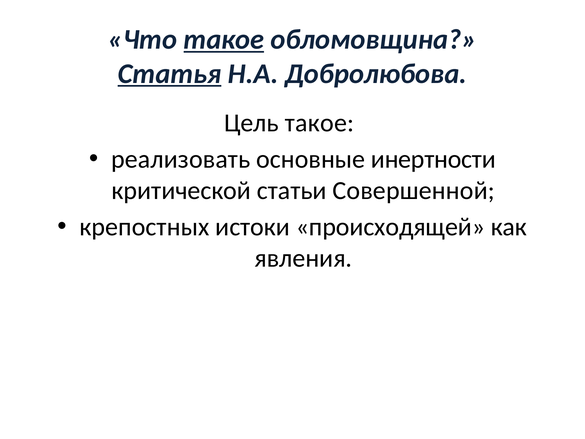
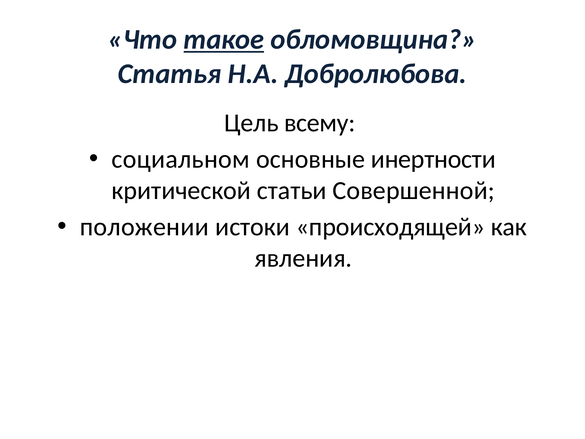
Статья underline: present -> none (170, 74)
Цель такое: такое -> всему (320, 123)
реализовать: реализовать -> социальном (181, 159)
крепостных: крепостных -> положении (144, 227)
